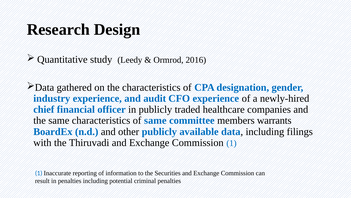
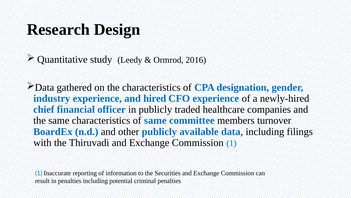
audit: audit -> hired (155, 98)
warrants: warrants -> turnover (274, 120)
